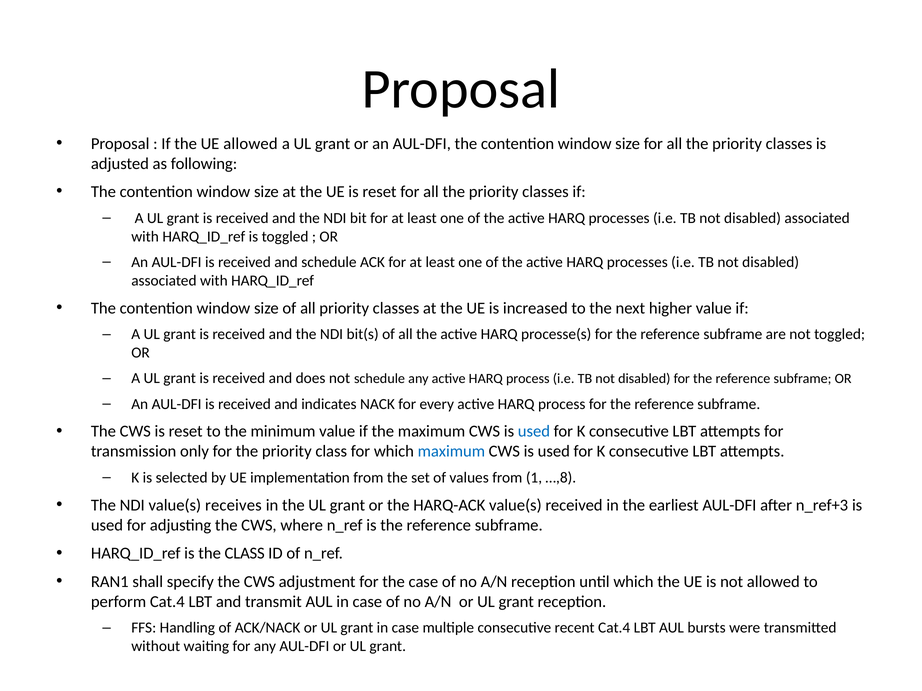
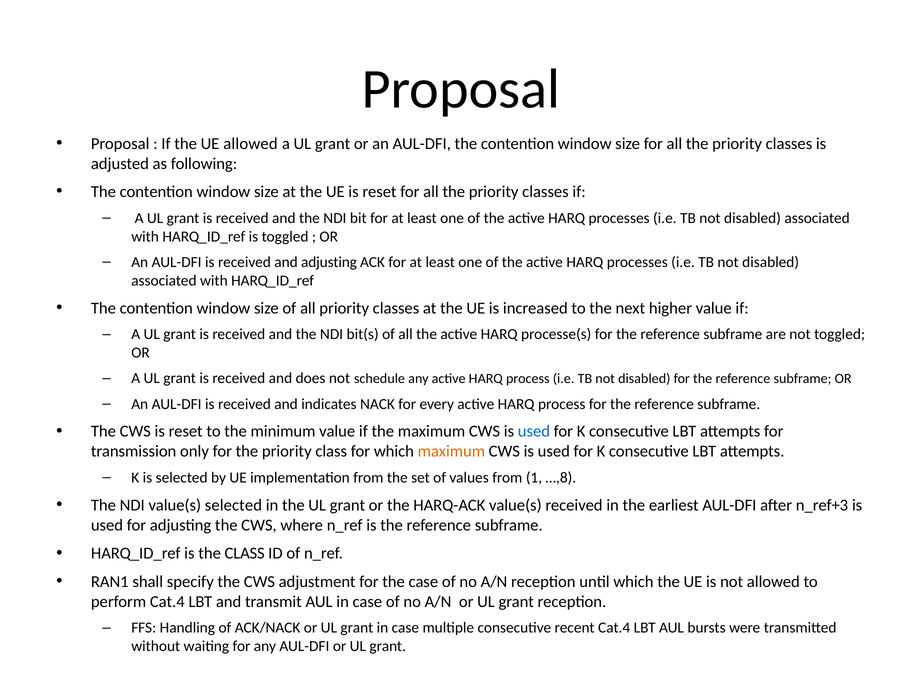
and schedule: schedule -> adjusting (329, 262)
maximum colour: blue -> orange (451, 452)
value(s receives: receives -> selected (233, 506)
